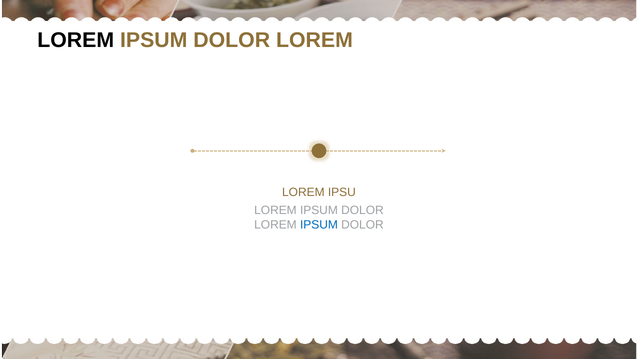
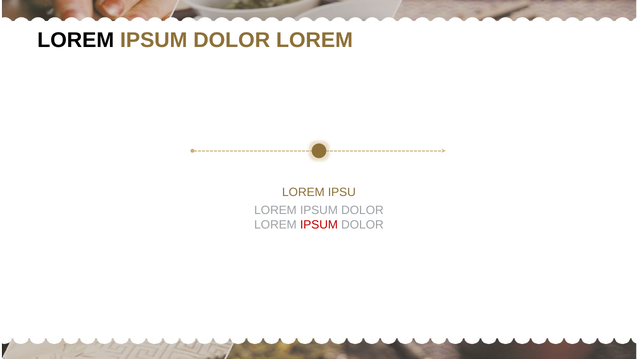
IPSUM colour: blue -> red (319, 225)
